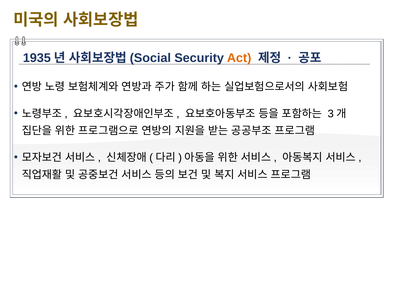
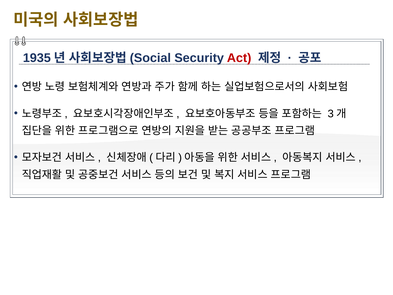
Act colour: orange -> red (239, 58)
